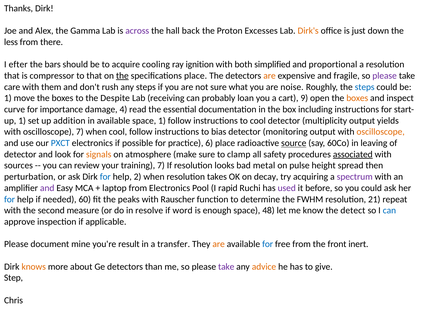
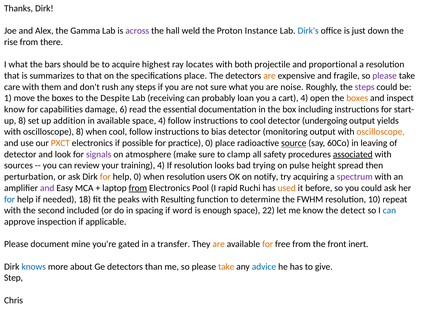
back: back -> weld (191, 31)
Excesses: Excesses -> Instance (261, 31)
Dirk's colour: orange -> blue (308, 31)
less: less -> rise (11, 42)
I efter: efter -> what (18, 64)
cooling: cooling -> highest (156, 64)
ignition: ignition -> locates (200, 64)
simplified: simplified -> projectile (272, 64)
compressor: compressor -> summarizes (52, 76)
the underline: present -> none (122, 76)
steps colour: blue -> purple (365, 87)
cart 9: 9 -> 4 (304, 98)
curve: curve -> know (15, 109)
importance: importance -> capabilities (61, 109)
4: 4 -> 6 (123, 109)
up 1: 1 -> 8 (22, 121)
space 1: 1 -> 4 (162, 121)
multiplicity: multiplicity -> undergoing (325, 121)
oscilloscope 7: 7 -> 8 (80, 132)
PXCT colour: blue -> orange (60, 143)
practice 6: 6 -> 0 (209, 143)
signals colour: orange -> purple (99, 154)
training 7: 7 -> 4 (161, 165)
metal: metal -> trying (264, 165)
for colour: blue -> orange (105, 177)
help 2: 2 -> 0 (138, 177)
takes: takes -> users (217, 177)
decay: decay -> notify (266, 177)
from underline: none -> present (138, 188)
used colour: purple -> orange (287, 188)
60: 60 -> 18 (85, 199)
Rauscher: Rauscher -> Resulting (178, 199)
21: 21 -> 10 (374, 199)
measure: measure -> included (83, 210)
resolve: resolve -> spacing (149, 210)
48: 48 -> 22 (268, 210)
result: result -> gated (129, 244)
for colour: blue -> orange (268, 244)
knows colour: orange -> blue (34, 266)
take colour: purple -> orange (226, 266)
advice colour: orange -> blue (264, 266)
